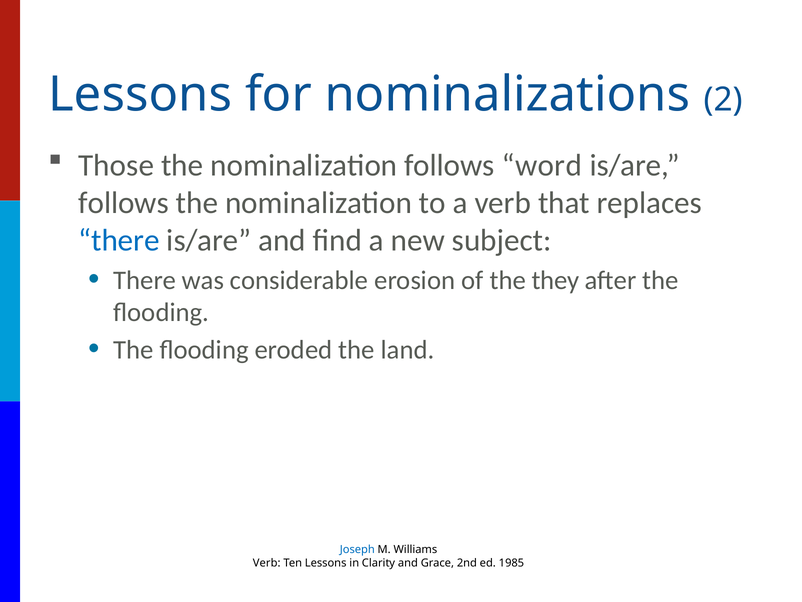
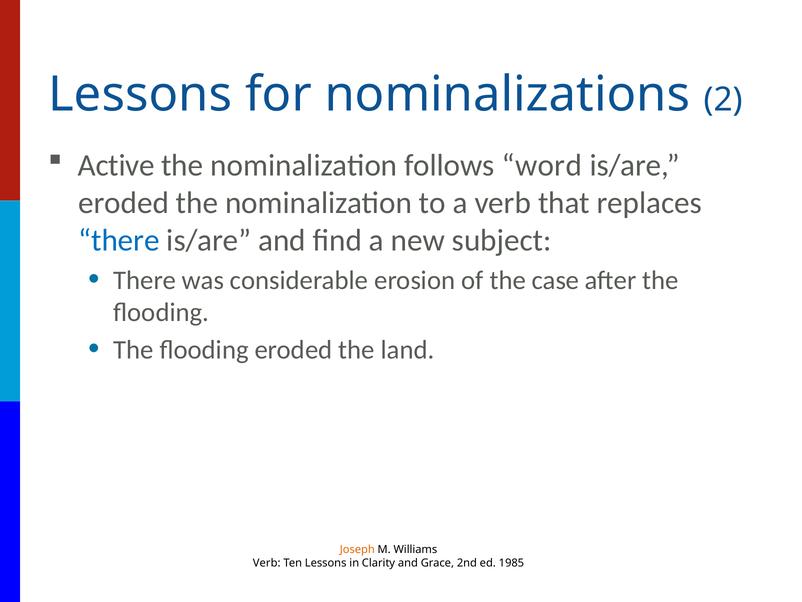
Those: Those -> Active (116, 165)
follows: follows -> eroded (124, 203)
they: they -> case (555, 280)
Joseph colour: blue -> orange (357, 549)
